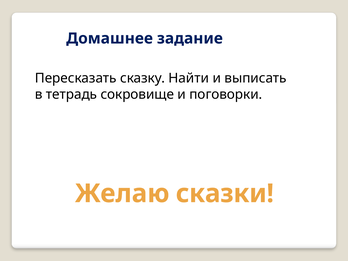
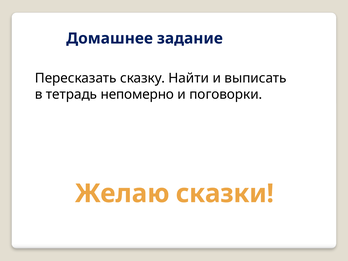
сокровище: сокровище -> непомерно (137, 94)
